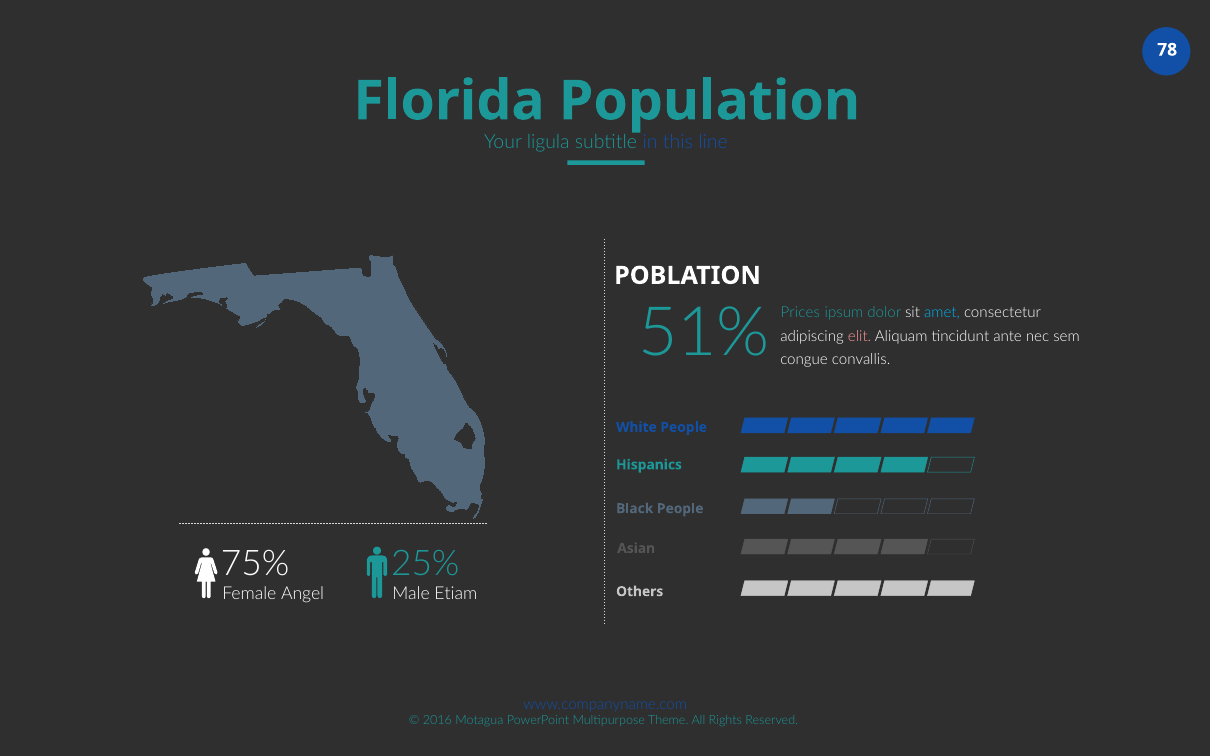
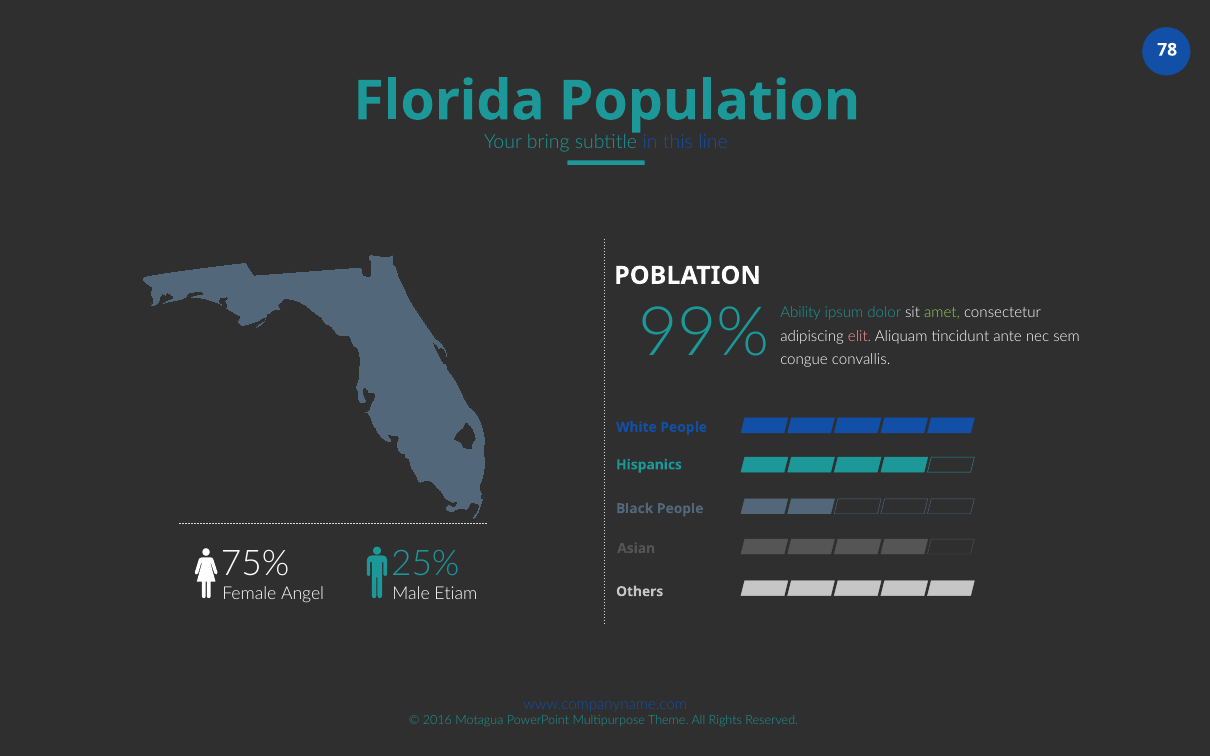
ligula: ligula -> bring (548, 142)
Prices: Prices -> Ability (800, 313)
amet colour: light blue -> light green (942, 313)
51%: 51% -> 99% (704, 333)
